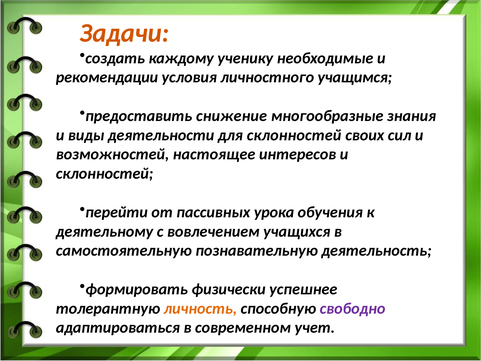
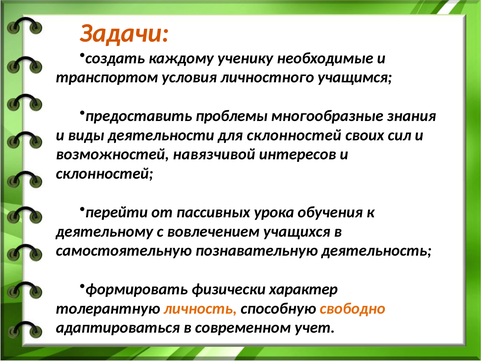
рекомендации: рекомендации -> транспортом (107, 77)
снижение: снижение -> проблемы (232, 116)
настоящее: настоящее -> навязчивой (214, 154)
успешнее: успешнее -> характер (303, 289)
свободно colour: purple -> orange (353, 308)
